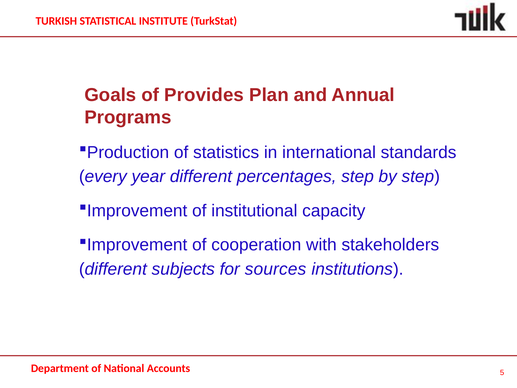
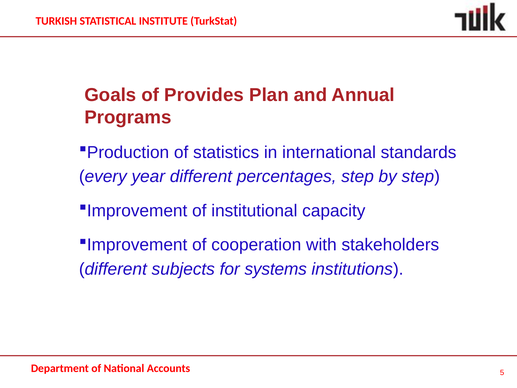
sources: sources -> systems (276, 269)
